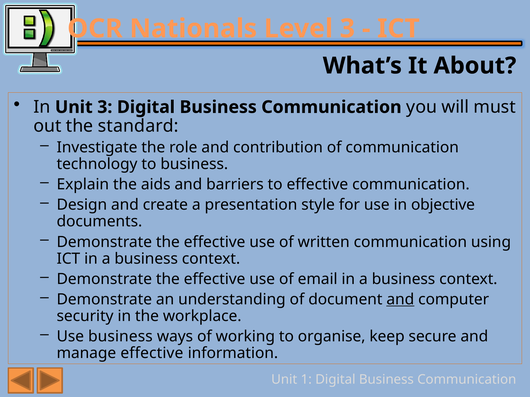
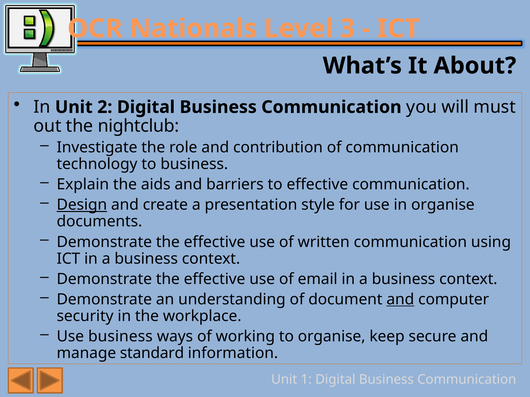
Unit 3: 3 -> 2 (105, 107)
standard: standard -> nightclub (139, 126)
Design underline: none -> present (82, 205)
in objective: objective -> organise (443, 205)
manage effective: effective -> standard (152, 354)
